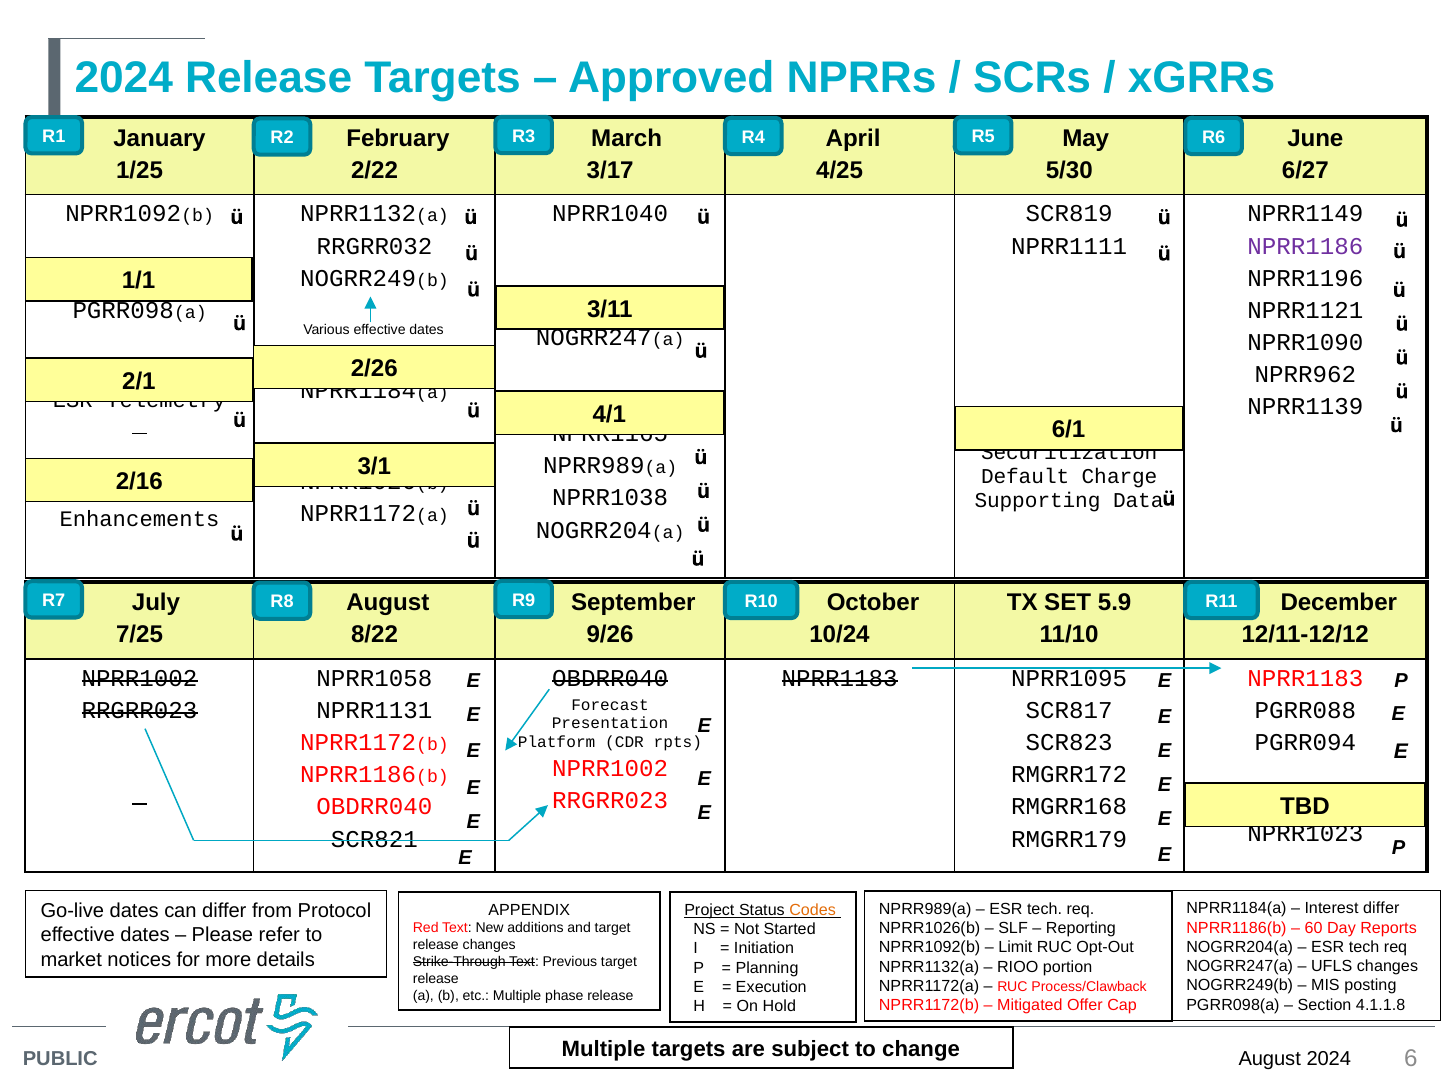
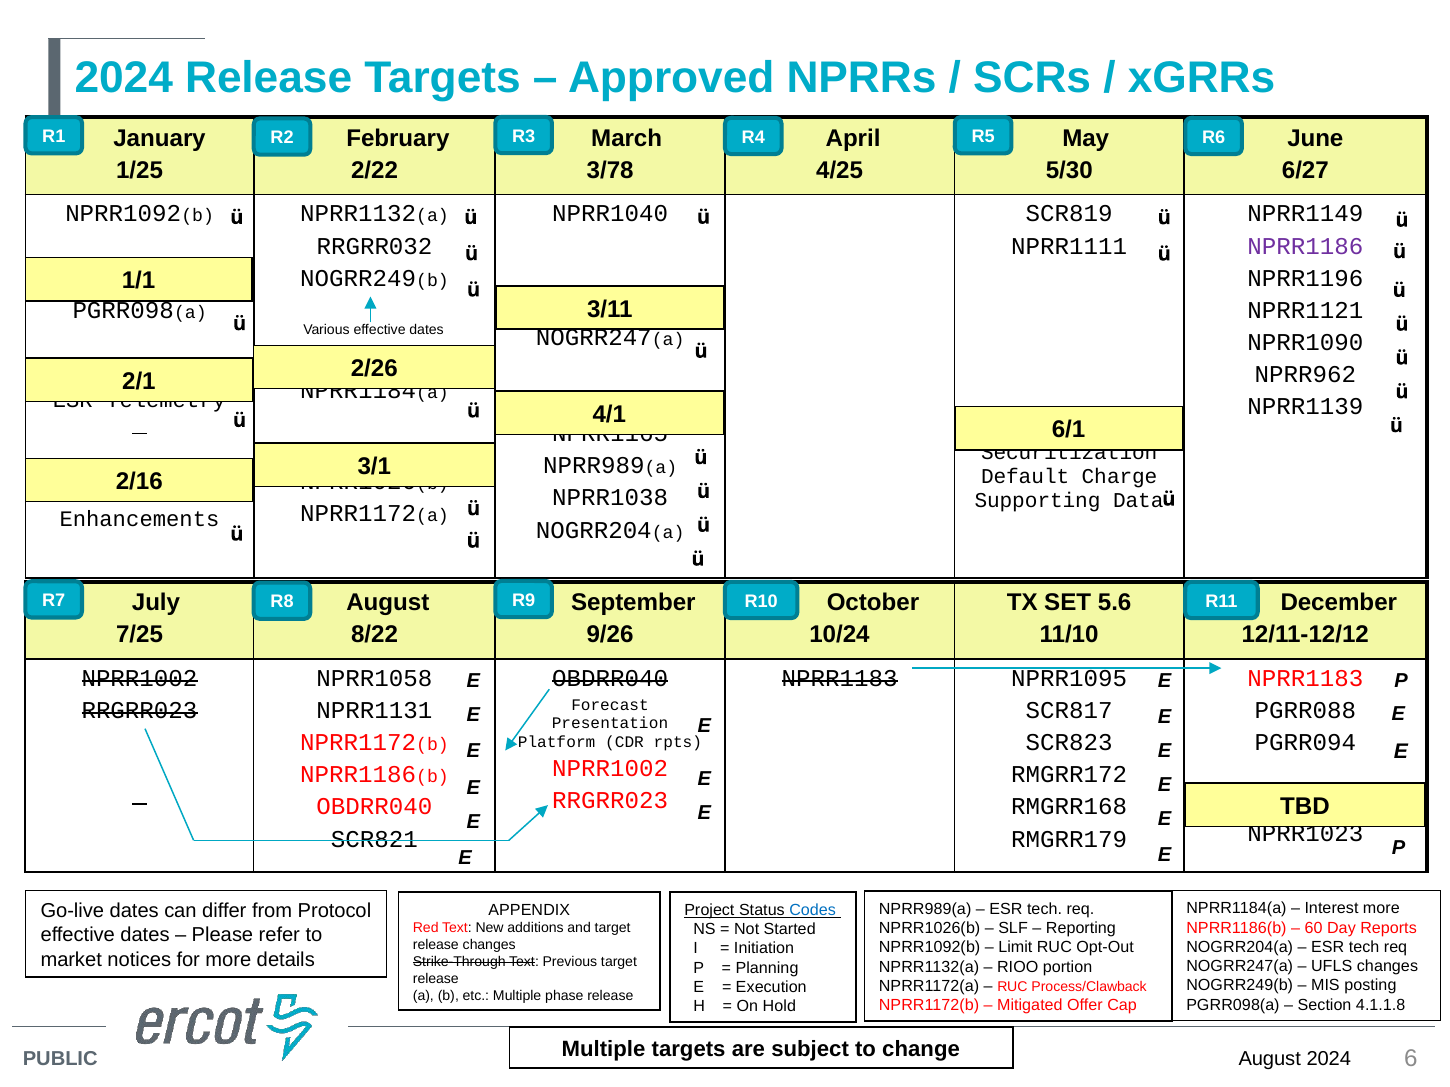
3/17: 3/17 -> 3/78 (610, 170)
5.9: 5.9 -> 5.6 (1115, 603)
Interest differ: differ -> more (1381, 909)
Codes colour: orange -> blue (813, 910)
